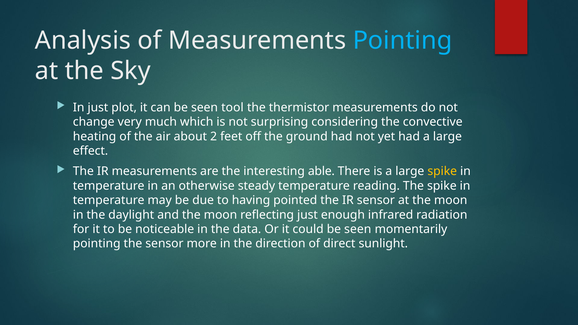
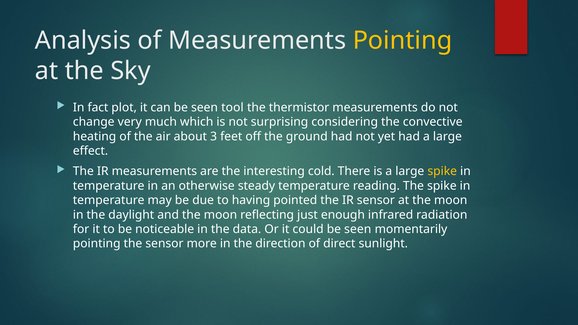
Pointing colour: light blue -> yellow (402, 41)
In just: just -> fact (98, 108)
2: 2 -> 3 (214, 136)
able: able -> cold (321, 171)
